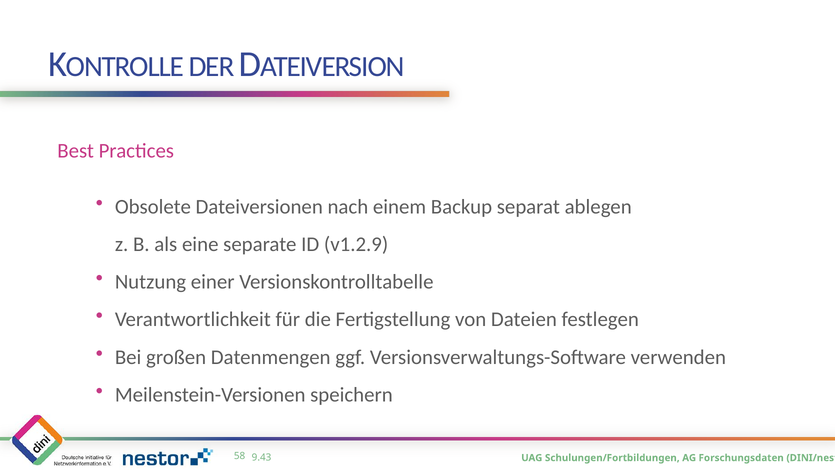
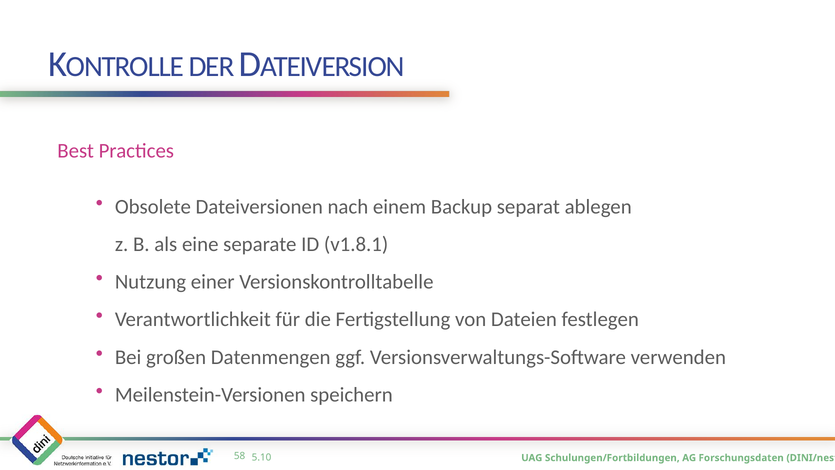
v1.2.9: v1.2.9 -> v1.8.1 (356, 244)
9.43: 9.43 -> 5.10 (262, 457)
